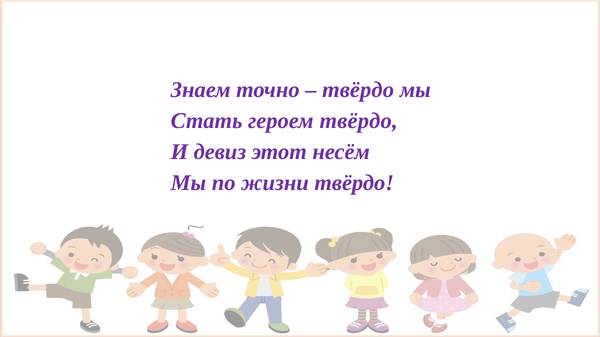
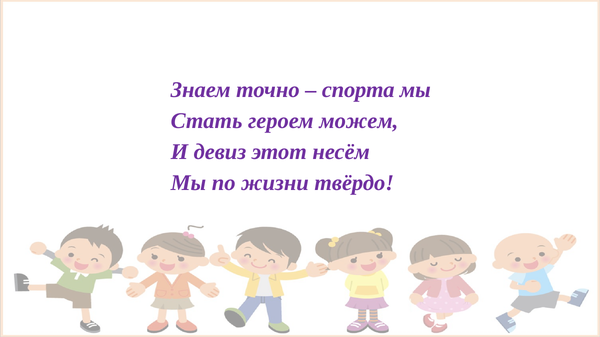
твёрдо: твёрдо -> спорта (358, 90)
героем твёрдо: твёрдо -> можем (359, 121)
